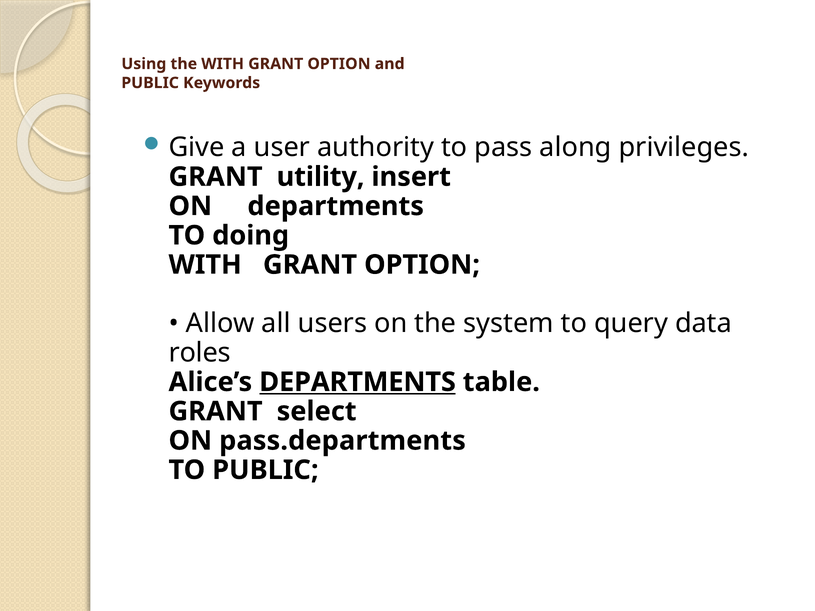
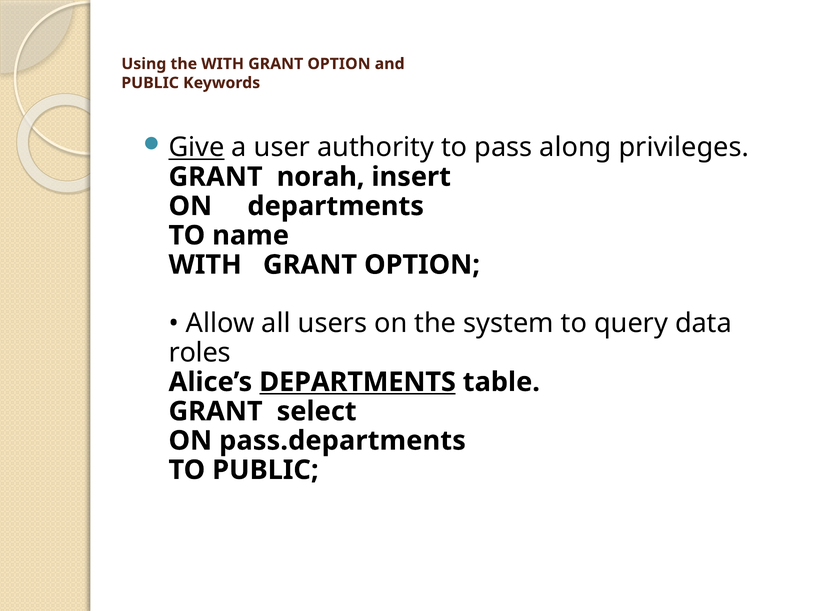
Give underline: none -> present (197, 148)
utility: utility -> norah (321, 177)
doing: doing -> name (251, 236)
